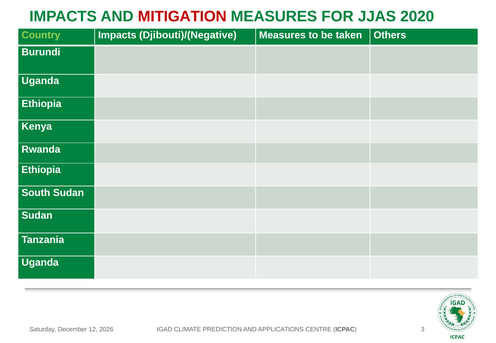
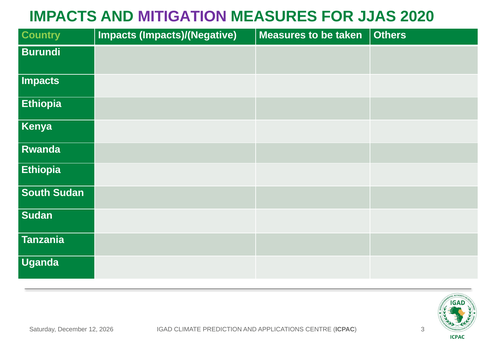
MITIGATION colour: red -> purple (182, 16)
Djibouti)/(Negative: Djibouti)/(Negative -> Impacts)/(Negative (188, 35)
Uganda: Uganda -> Impacts (40, 81)
